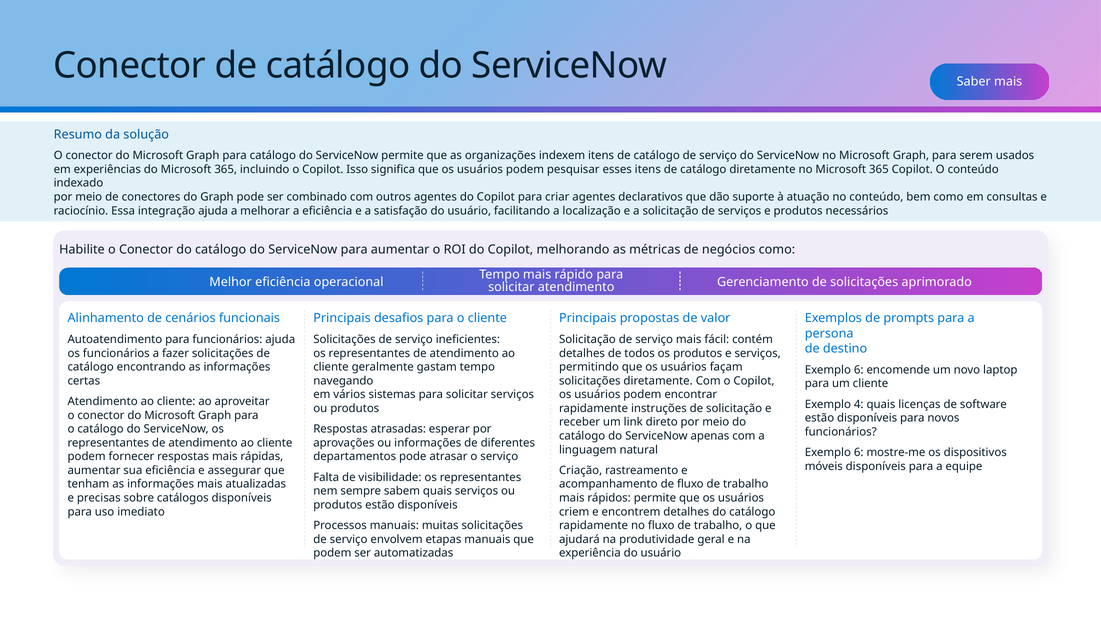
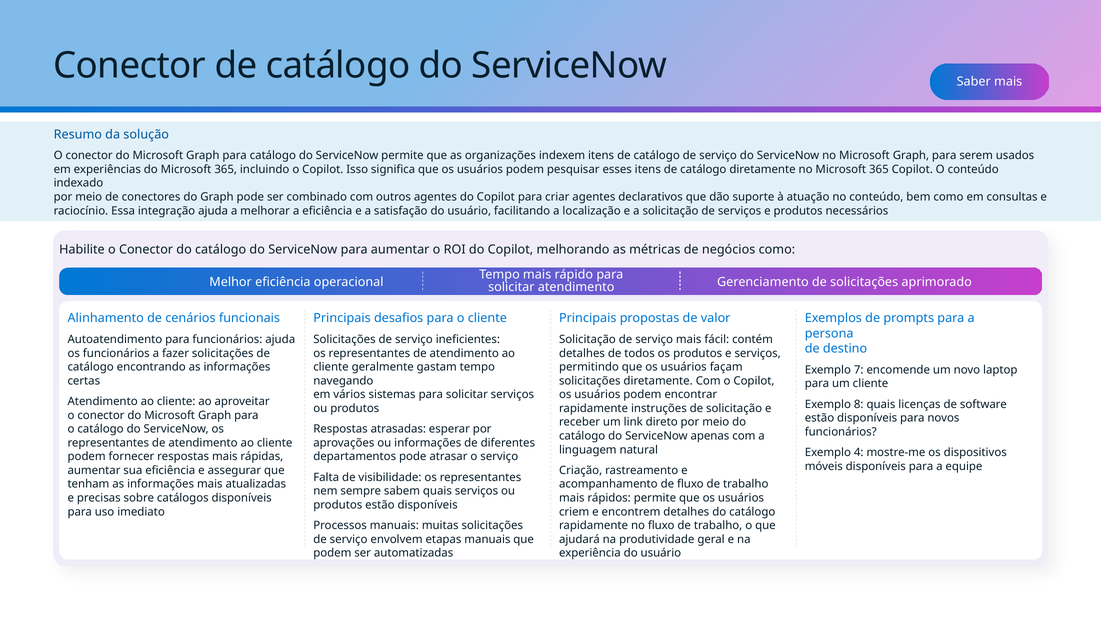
6: 6 -> 7 (859, 370)
4: 4 -> 8 (859, 404)
6: 6 -> 4 (859, 453)
